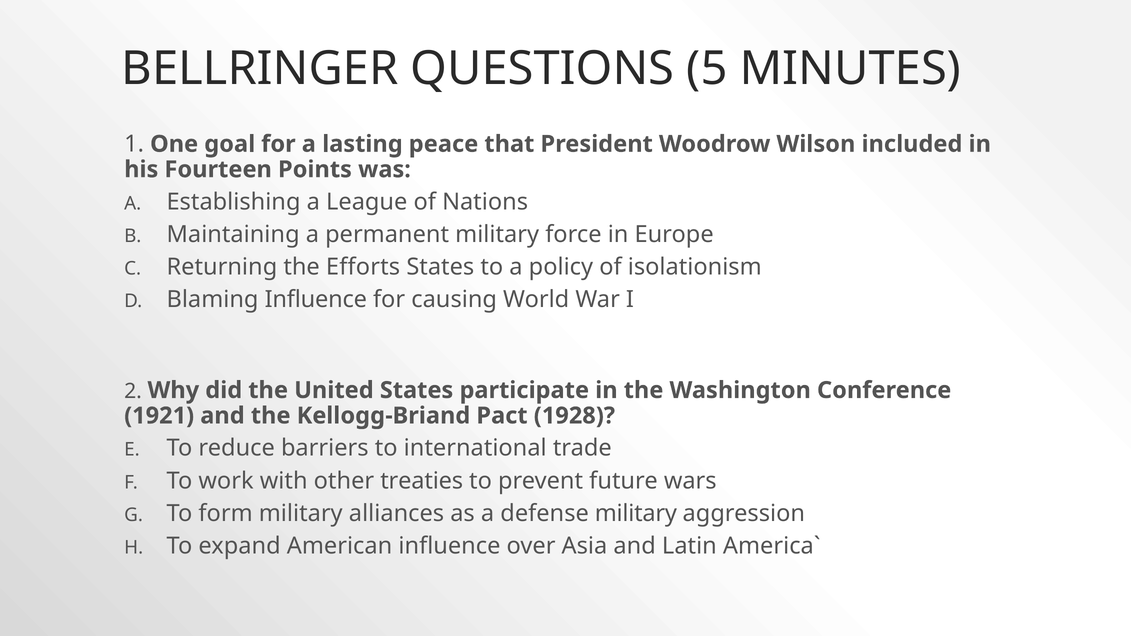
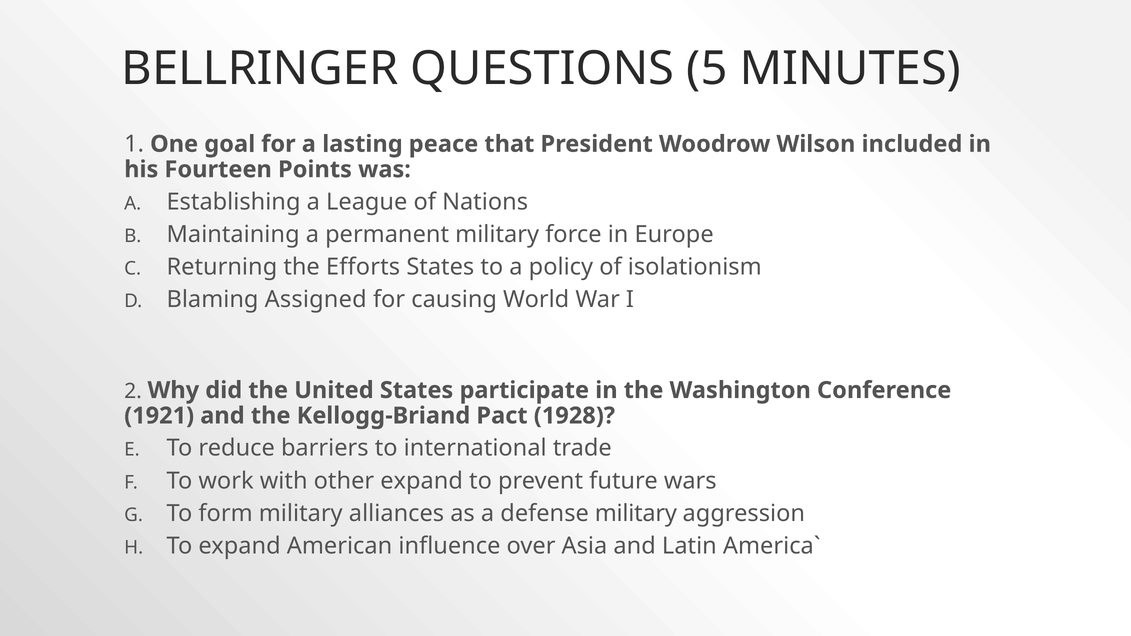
Blaming Influence: Influence -> Assigned (316, 300)
other treaties: treaties -> expand (422, 481)
